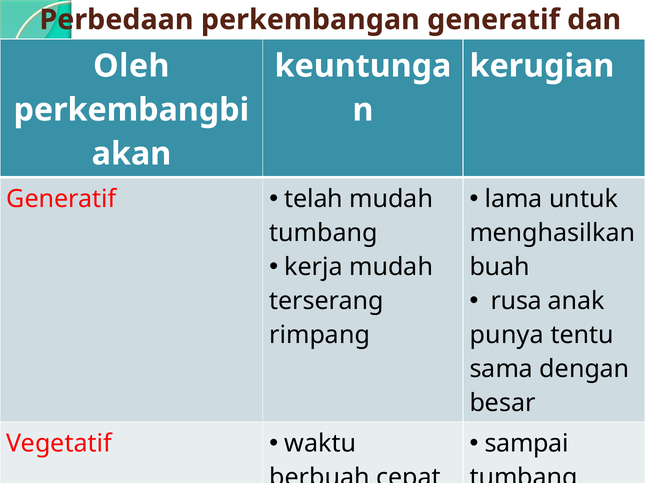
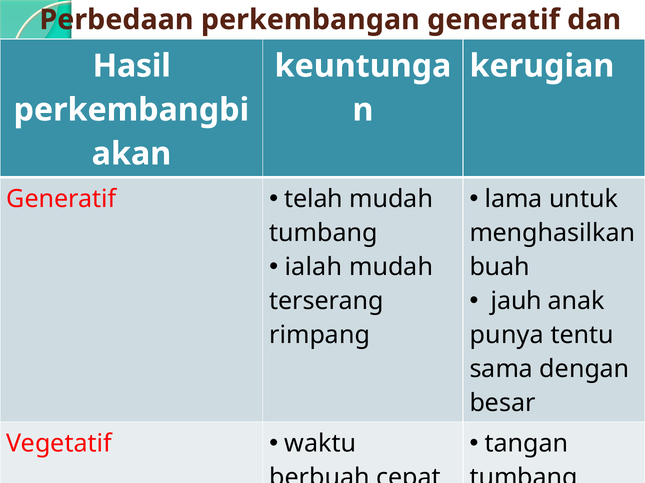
Oleh: Oleh -> Hasil (132, 66)
kerja: kerja -> ialah (313, 267)
rusa: rusa -> jauh (516, 301)
sampai: sampai -> tangan (527, 444)
